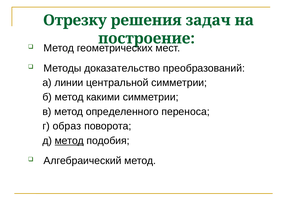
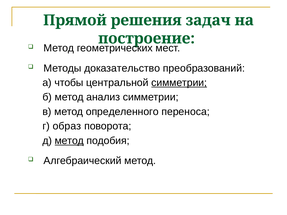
Отрезку: Отрезку -> Прямой (75, 20)
линии: линии -> чтобы (69, 83)
симметрии underline: none -> present (179, 83)
какими: какими -> анализ (103, 97)
